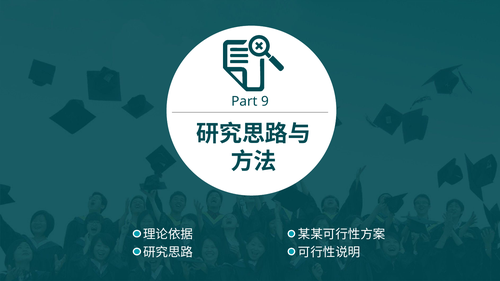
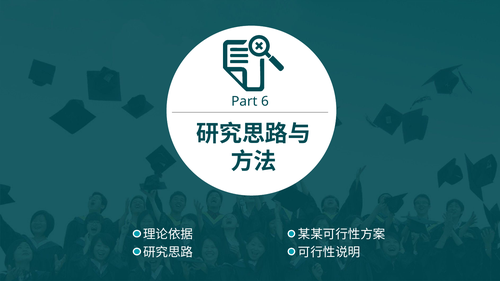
9: 9 -> 6 (265, 102)
